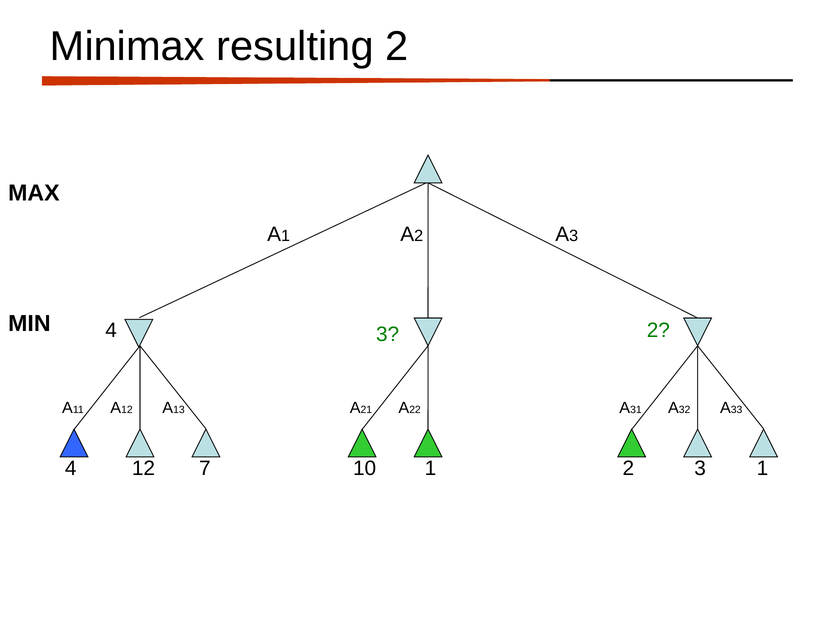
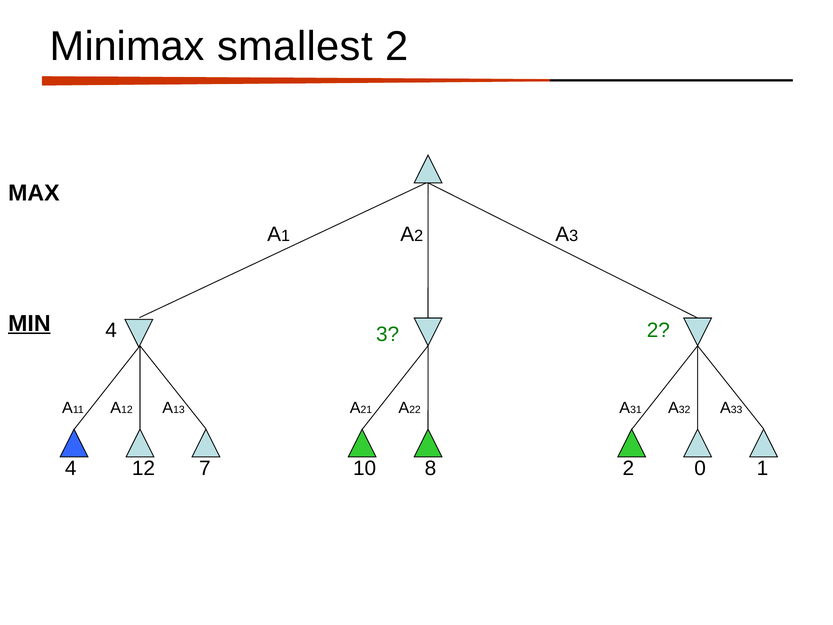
resulting: resulting -> smallest (295, 47)
MIN underline: none -> present (29, 323)
10 1: 1 -> 8 (430, 468)
2 3: 3 -> 0 (700, 468)
